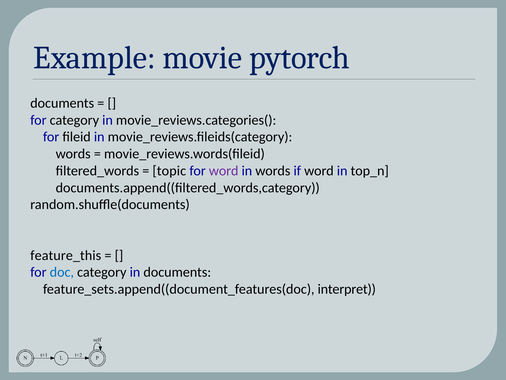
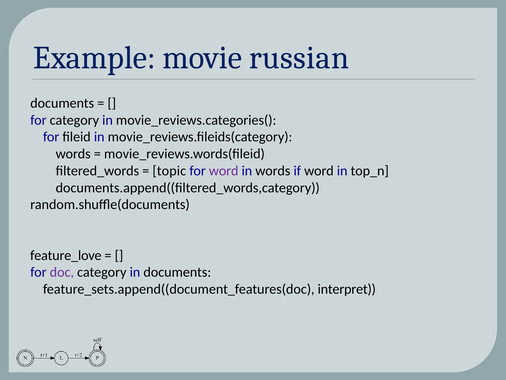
pytorch: pytorch -> russian (299, 58)
feature_this: feature_this -> feature_love (66, 255)
doc colour: blue -> purple (62, 272)
